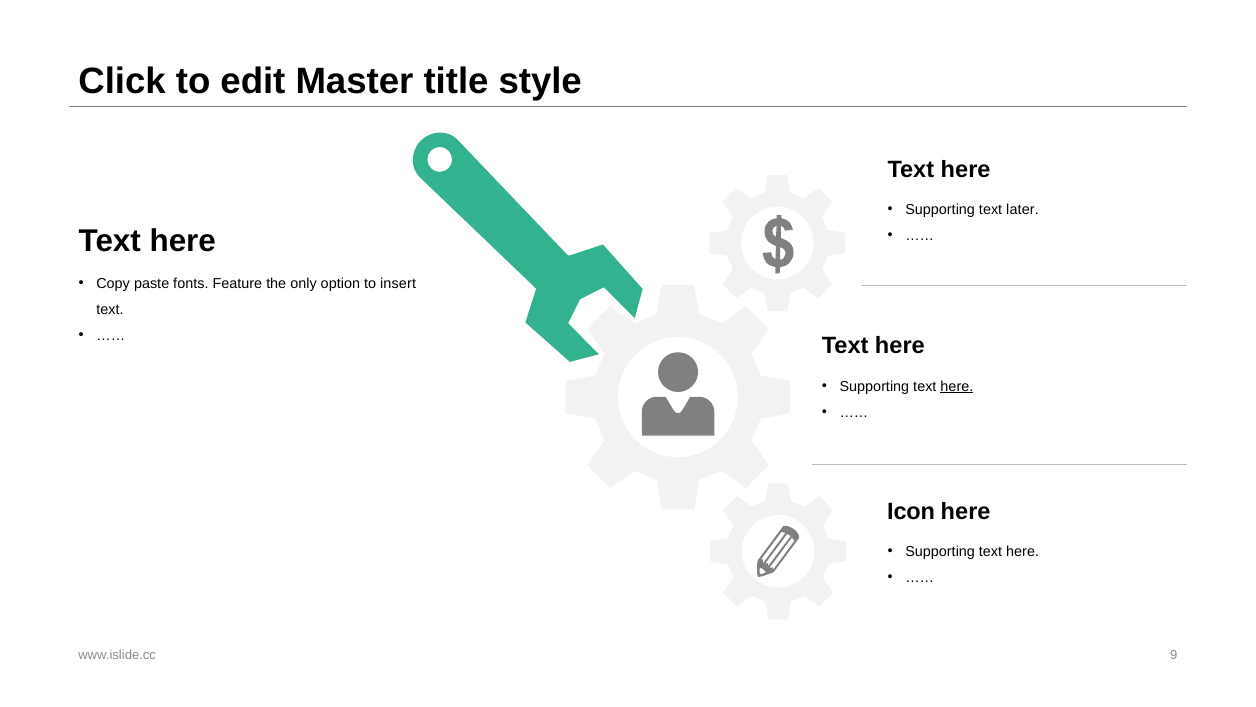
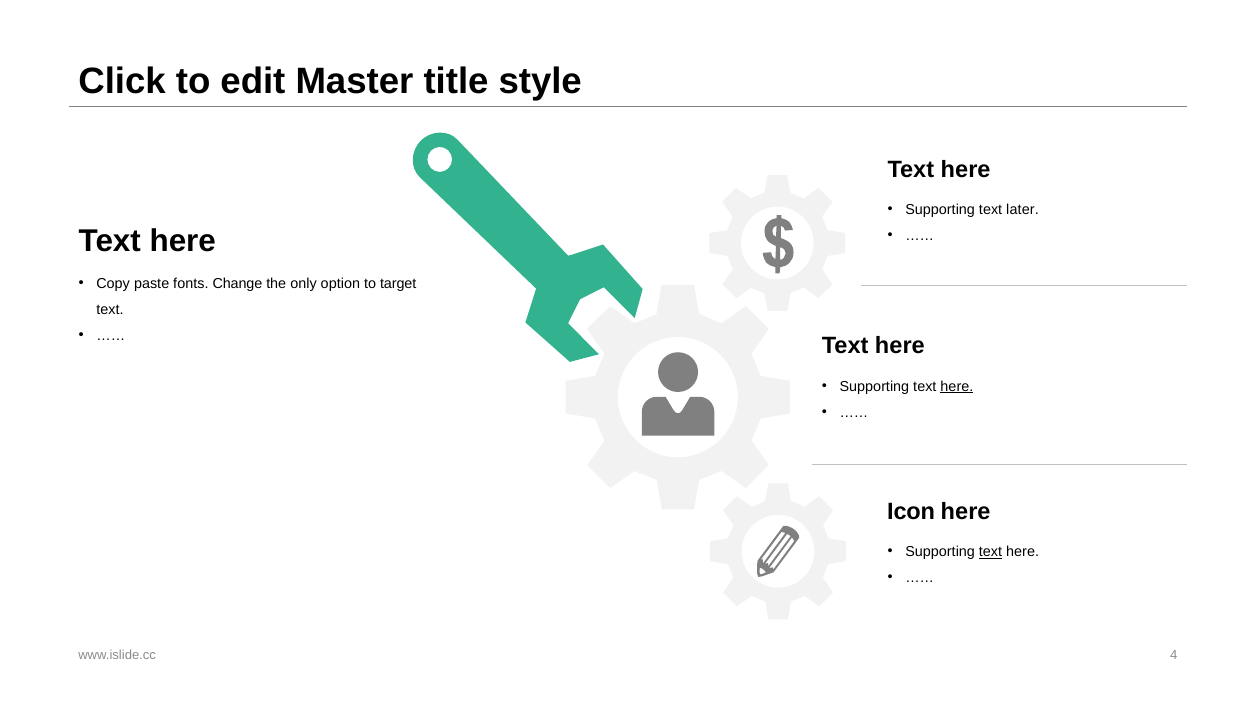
Feature: Feature -> Change (237, 283)
insert: insert -> target (398, 283)
text underline: none -> present (991, 552)
9: 9 -> 4 (1174, 654)
